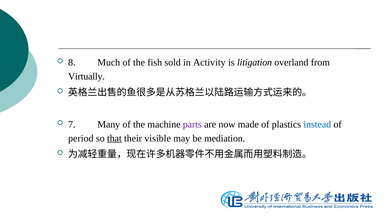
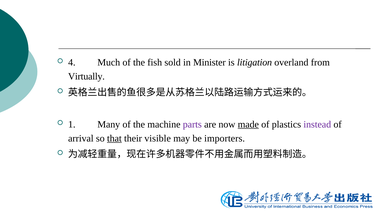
8: 8 -> 4 (72, 63)
Activity: Activity -> Minister (209, 63)
7: 7 -> 1 (72, 125)
made underline: none -> present (248, 125)
instead colour: blue -> purple (317, 125)
period: period -> arrival (81, 139)
mediation: mediation -> importers (225, 139)
